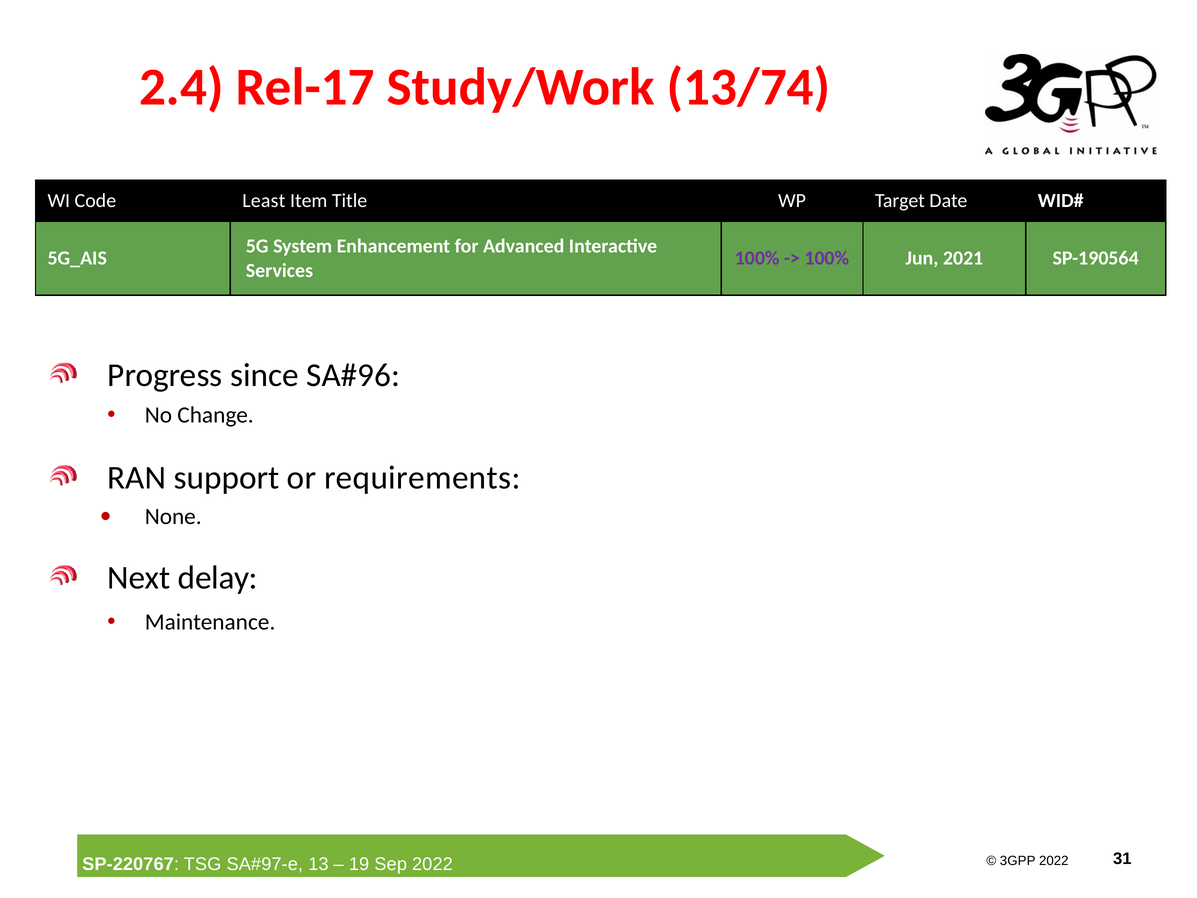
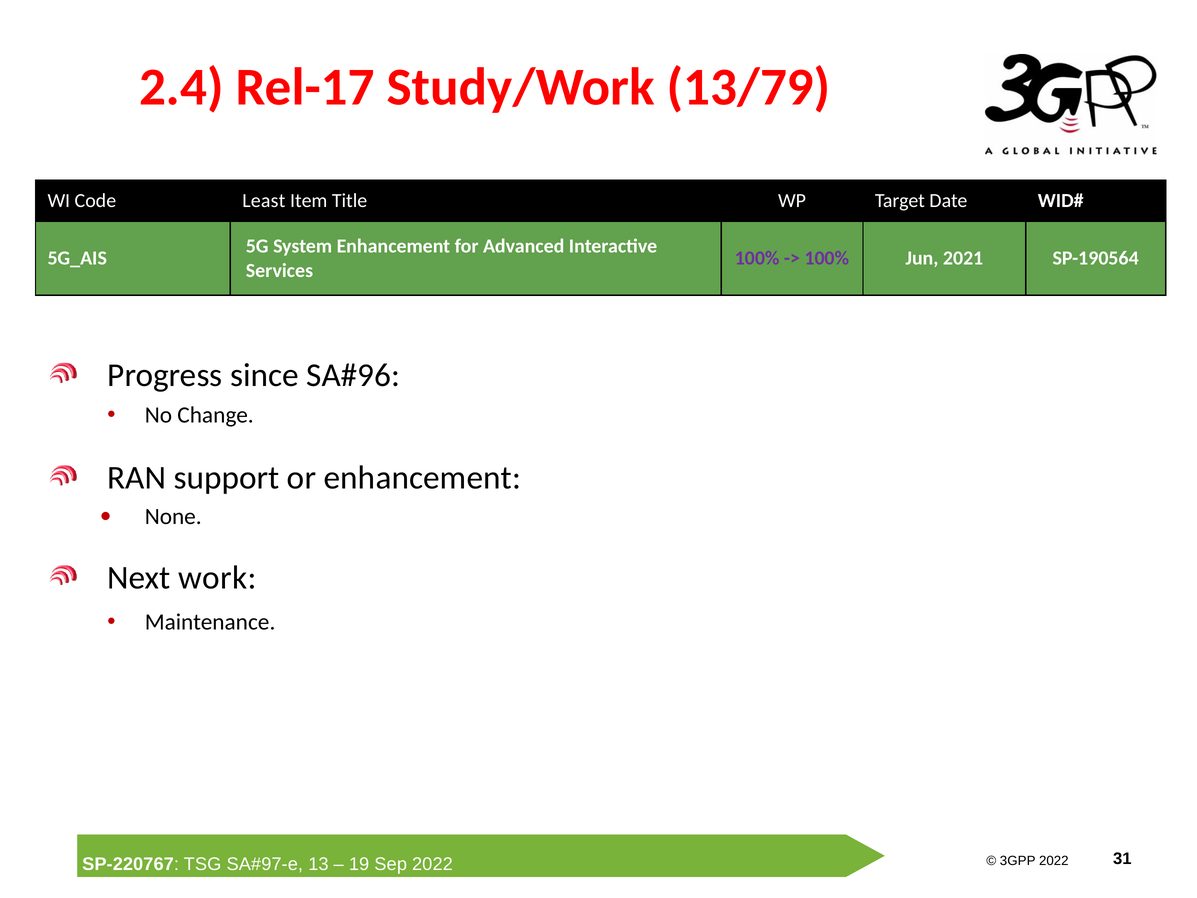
13/74: 13/74 -> 13/79 (749, 87)
or requirements: requirements -> enhancement (422, 478)
delay: delay -> work (217, 577)
